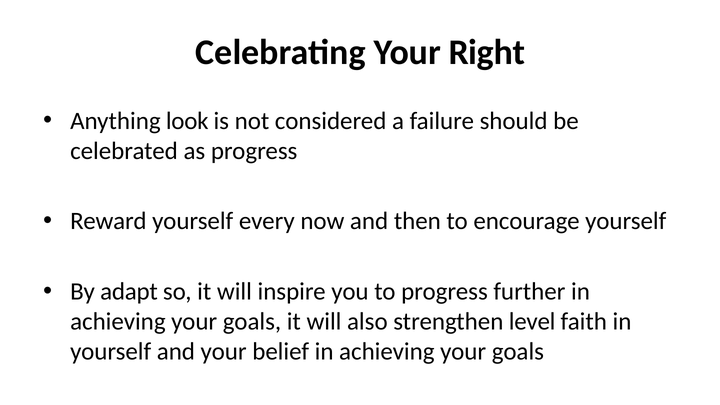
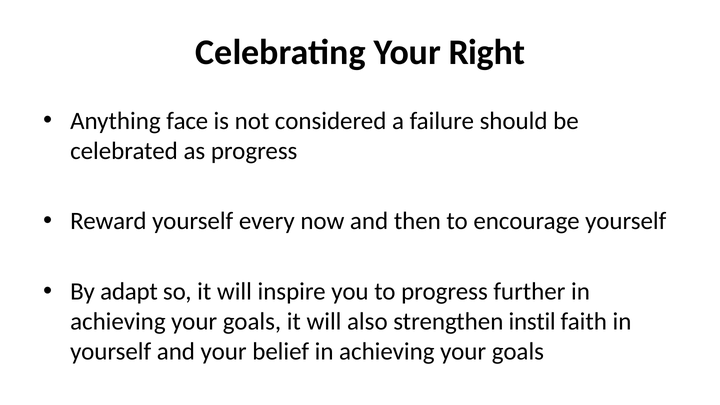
look: look -> face (187, 121)
level: level -> instil (532, 322)
